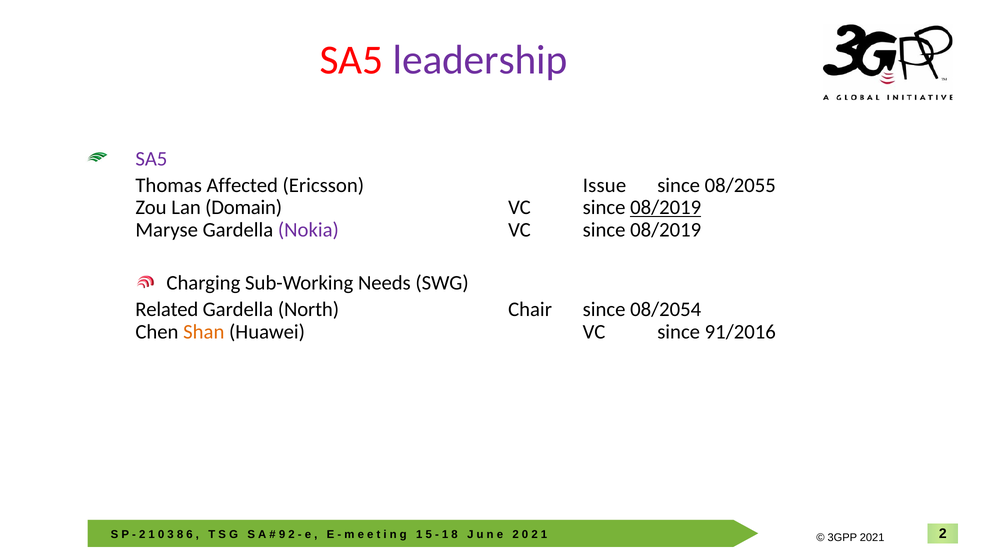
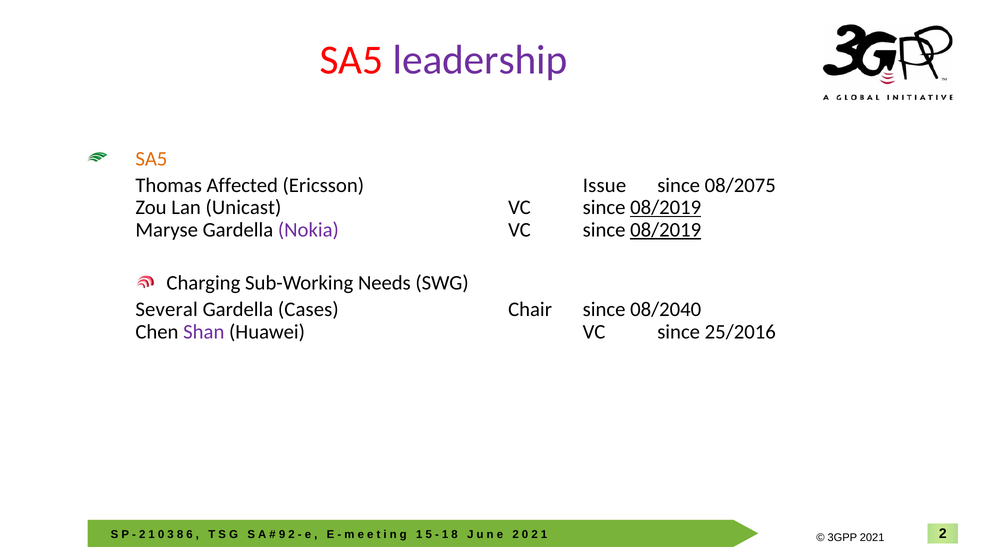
SA5 colour: purple -> orange (151, 159)
08/2055: 08/2055 -> 08/2075 (740, 185)
Domain: Domain -> Unicast (243, 208)
08/2019 underline: none -> present (666, 230)
Related: Related -> Several (167, 309)
North: North -> Cases (308, 309)
08/2054: 08/2054 -> 08/2040 (666, 309)
Shan colour: orange -> purple (204, 332)
91/2016: 91/2016 -> 25/2016 (740, 332)
